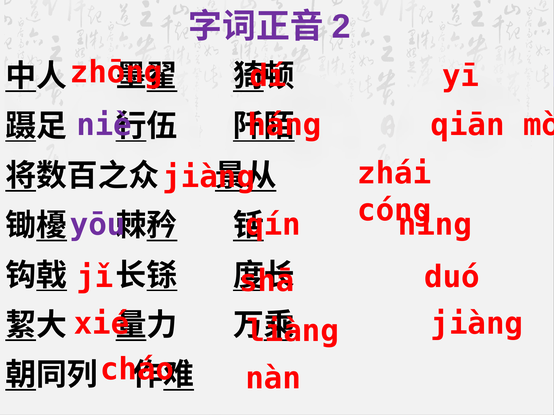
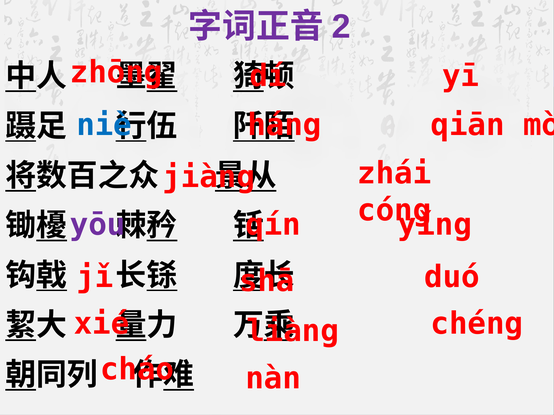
niè colour: purple -> blue (104, 125)
nìng: nìng -> yǐng (435, 225)
jiàng: jiàng -> chéng (477, 324)
